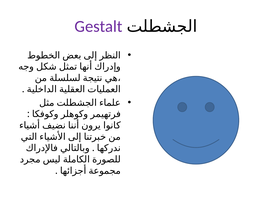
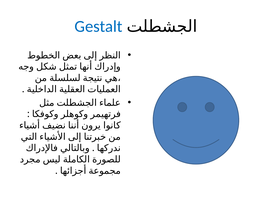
Gestalt colour: purple -> blue (98, 26)
